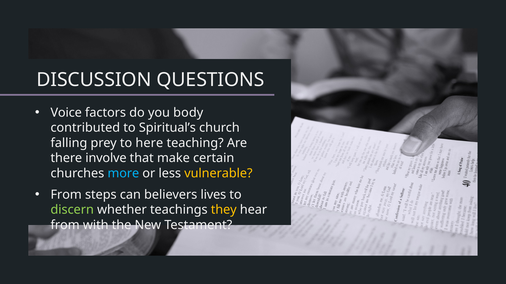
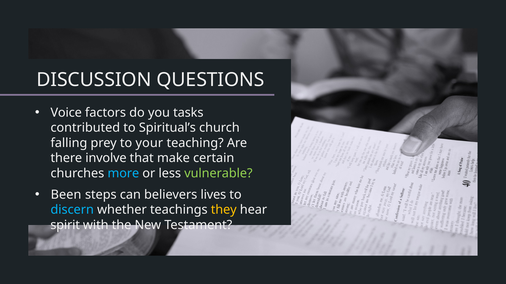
body: body -> tasks (188, 113)
here: here -> your (149, 143)
vulnerable colour: yellow -> light green (218, 174)
From: From -> Been (66, 195)
discern colour: light green -> light blue (72, 210)
from: from -> spirit (65, 225)
